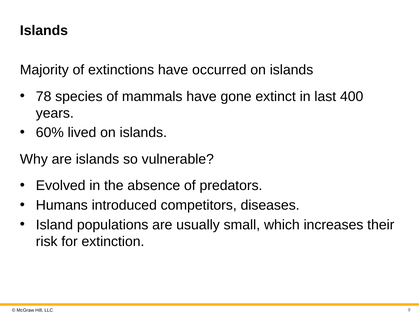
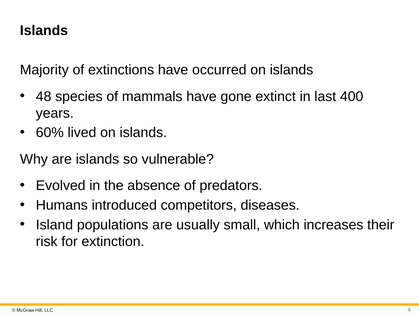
78: 78 -> 48 (44, 96)
